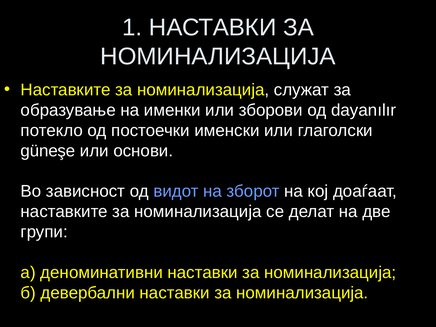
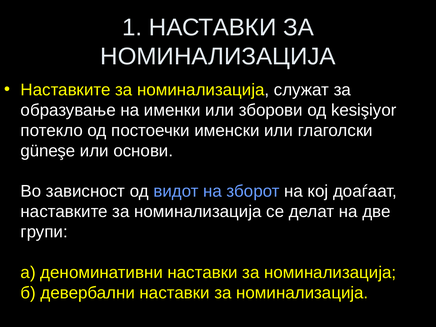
dayanılır: dayanılır -> kesişiyor (364, 110)
